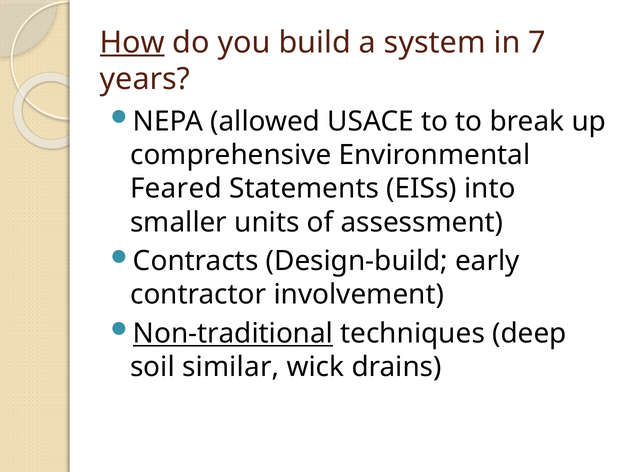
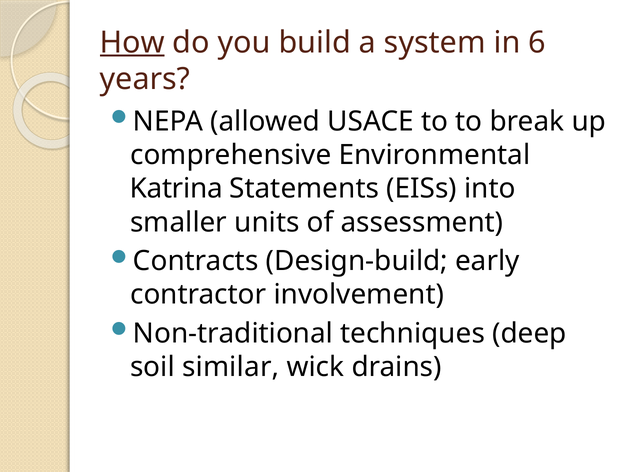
7: 7 -> 6 (537, 42)
Feared: Feared -> Katrina (176, 189)
Non-traditional underline: present -> none (233, 333)
